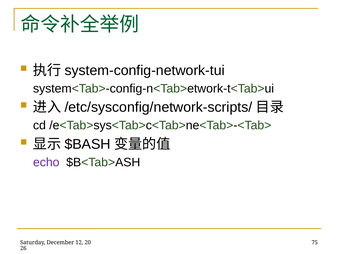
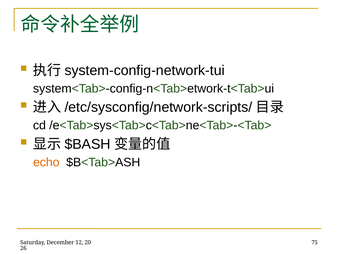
echo colour: purple -> orange (46, 162)
